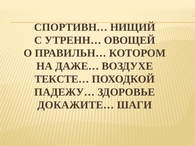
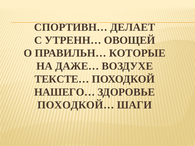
НИЩИЙ: НИЩИЙ -> ДЕЛАЕТ (133, 27)
КОТОРОМ: КОТОРОМ -> КОТОРЫЕ (137, 53)
ПАДЕЖУ…: ПАДЕЖУ… -> НАШЕГО… (65, 92)
ДОКАЖИТЕ…: ДОКАЖИТЕ… -> ПОХОДКОЙ… (76, 105)
